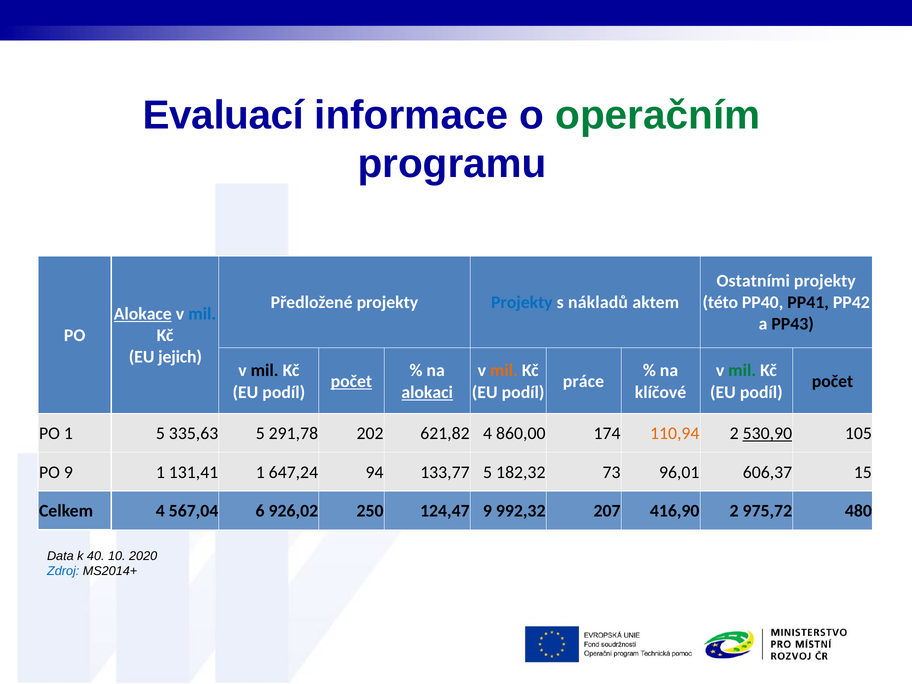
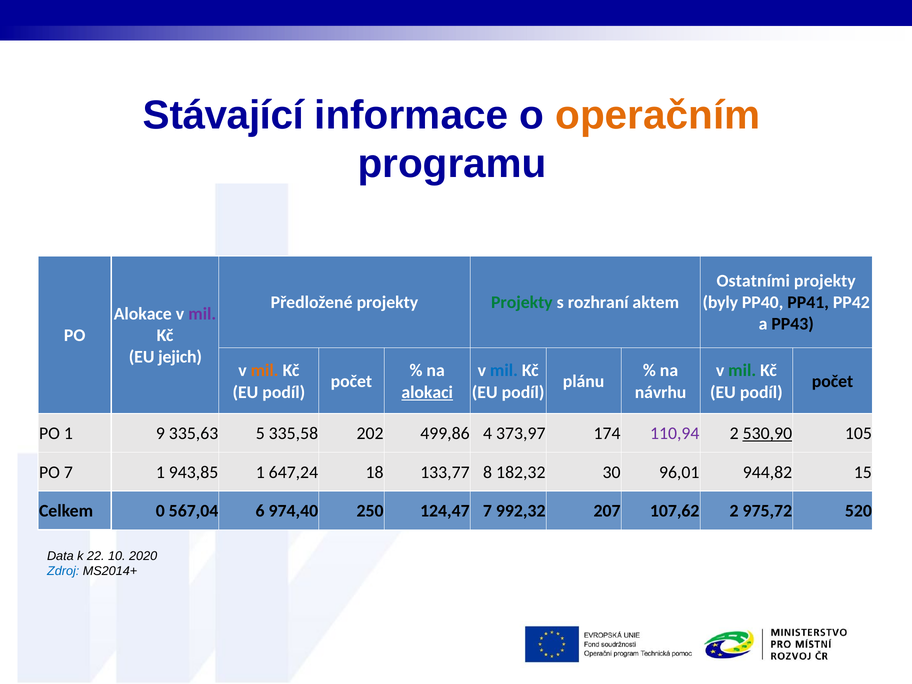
Evaluací: Evaluací -> Stávající (223, 115)
operačním colour: green -> orange (658, 115)
Projekty colour: blue -> green (522, 303)
nákladů: nákladů -> rozhraní (598, 303)
této: této -> byly (720, 303)
Alokace underline: present -> none (143, 314)
mil colour: blue -> purple (202, 314)
mil colour: black -> orange (265, 371)
mil colour: orange -> blue (504, 371)
počet underline: present -> none (351, 381)
práce: práce -> plánu (584, 381)
klíčové: klíčové -> návrhu (661, 392)
1 5: 5 -> 9 (160, 433)
291,78: 291,78 -> 335,58 (293, 433)
621,82: 621,82 -> 499,86 (445, 433)
860,00: 860,00 -> 373,97 (521, 433)
110,94 colour: orange -> purple (675, 433)
PO 9: 9 -> 7 (68, 472)
131,41: 131,41 -> 943,85 (194, 472)
94: 94 -> 18 (375, 472)
133,77 5: 5 -> 8 (488, 472)
73: 73 -> 30 (612, 472)
606,37: 606,37 -> 944,82 (767, 472)
Celkem 4: 4 -> 0 (160, 511)
926,02: 926,02 -> 974,40 (293, 511)
124,47 9: 9 -> 7 (487, 511)
416,90: 416,90 -> 107,62 (675, 511)
480: 480 -> 520 (858, 511)
40: 40 -> 22 (96, 556)
